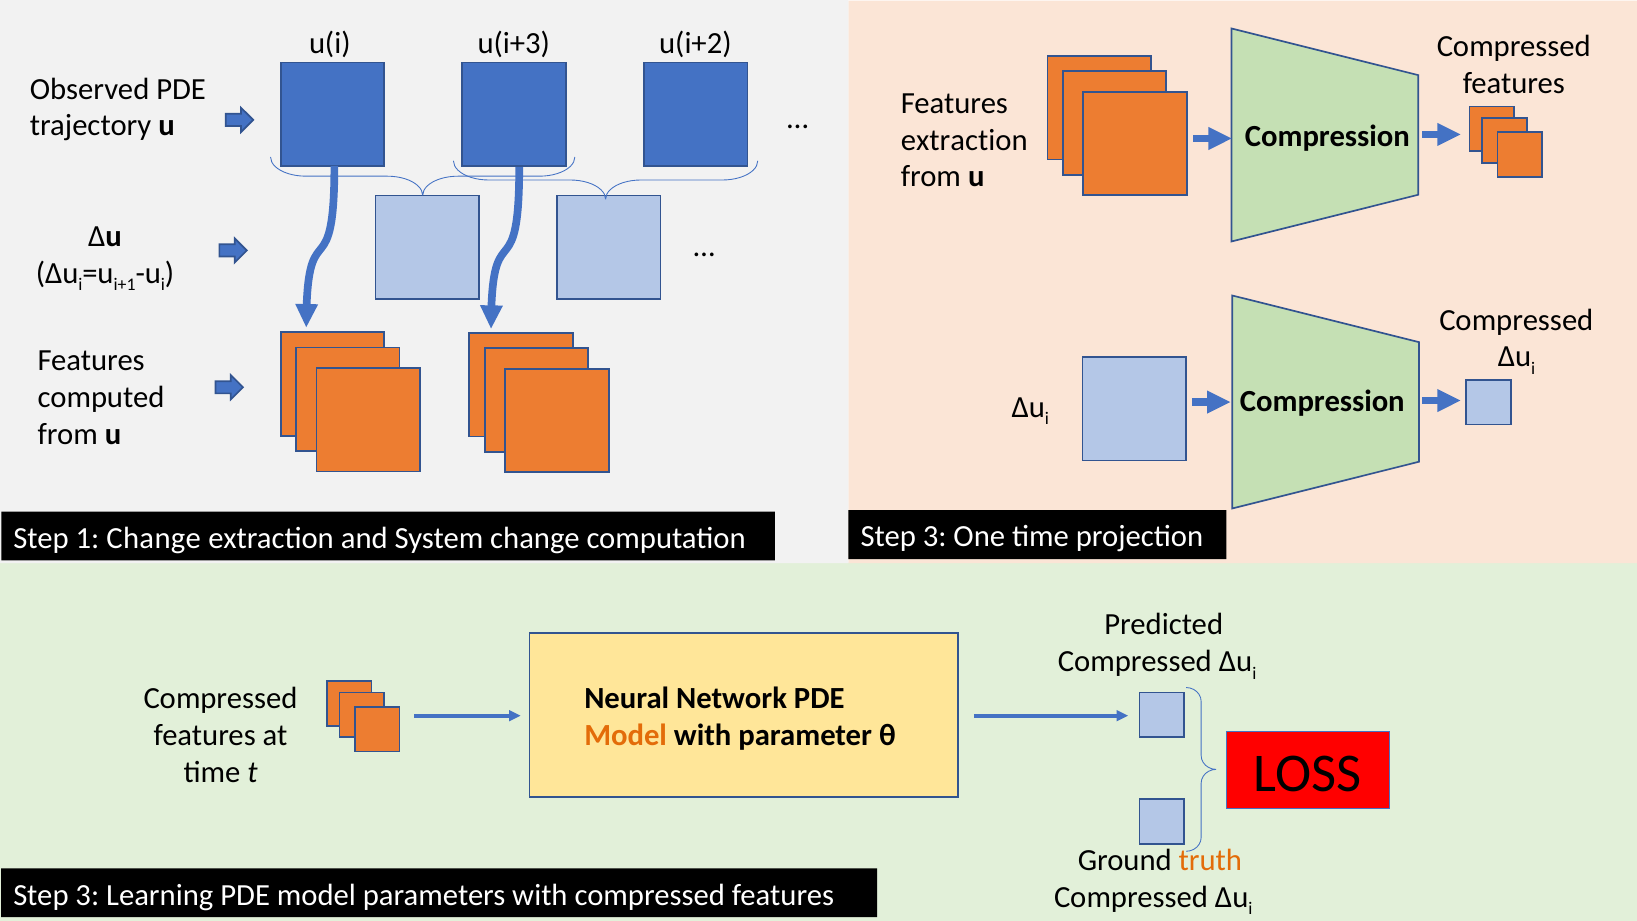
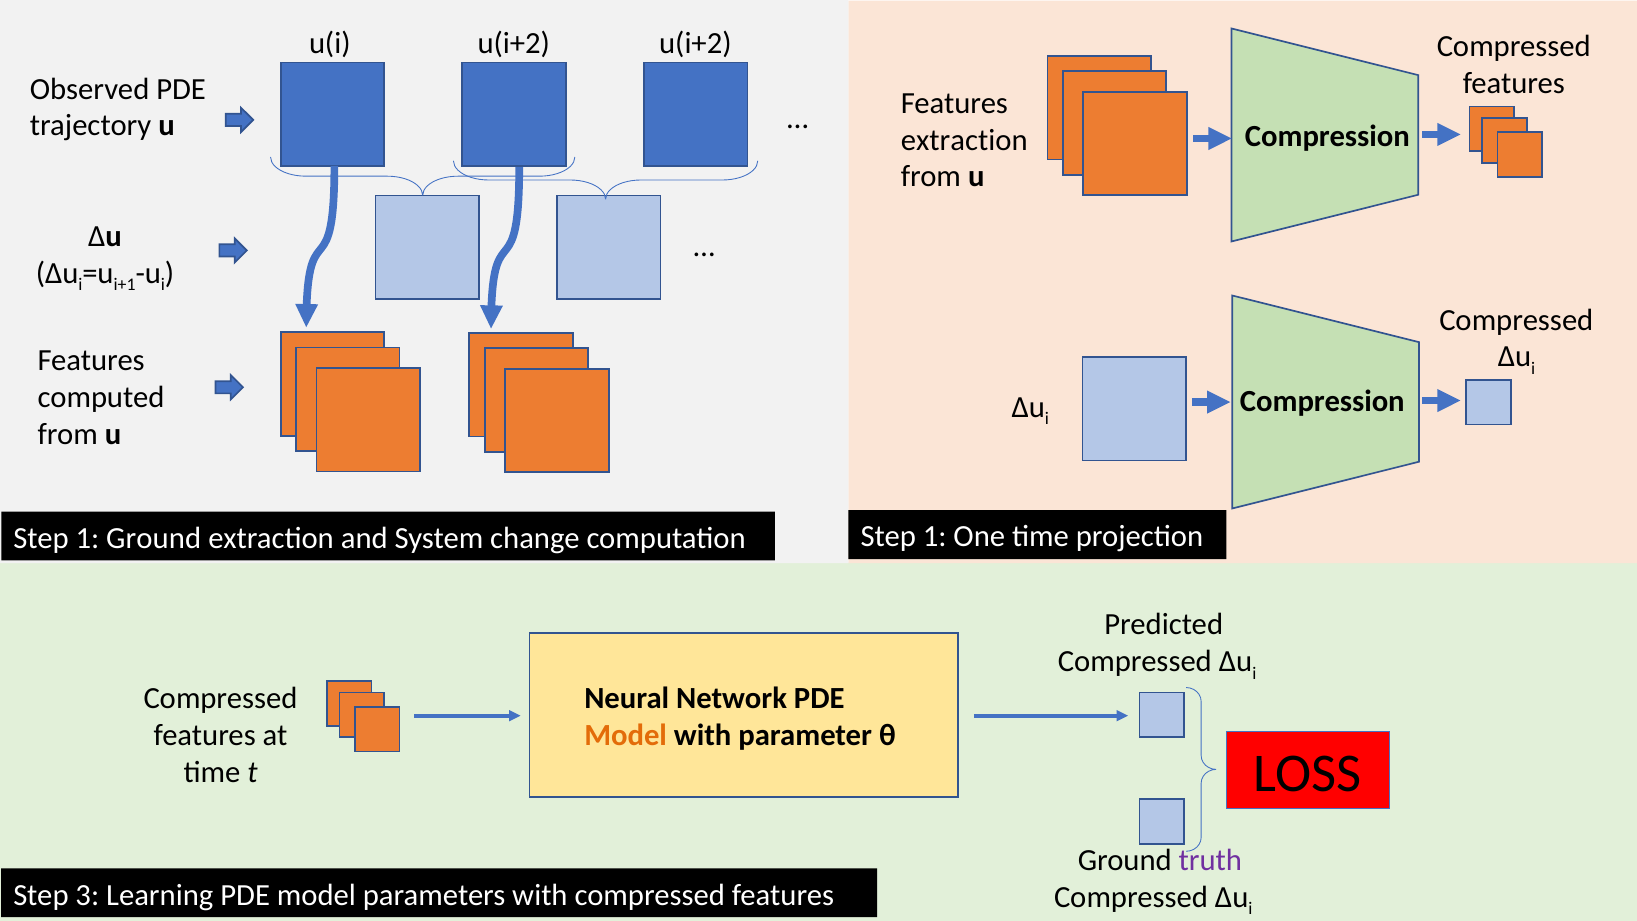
u(i u(i+3: u(i+3 -> u(i+2 (514, 44)
1 Change: Change -> Ground (154, 538)
computation Step 3: 3 -> 1 (935, 537)
truth colour: orange -> purple (1210, 860)
